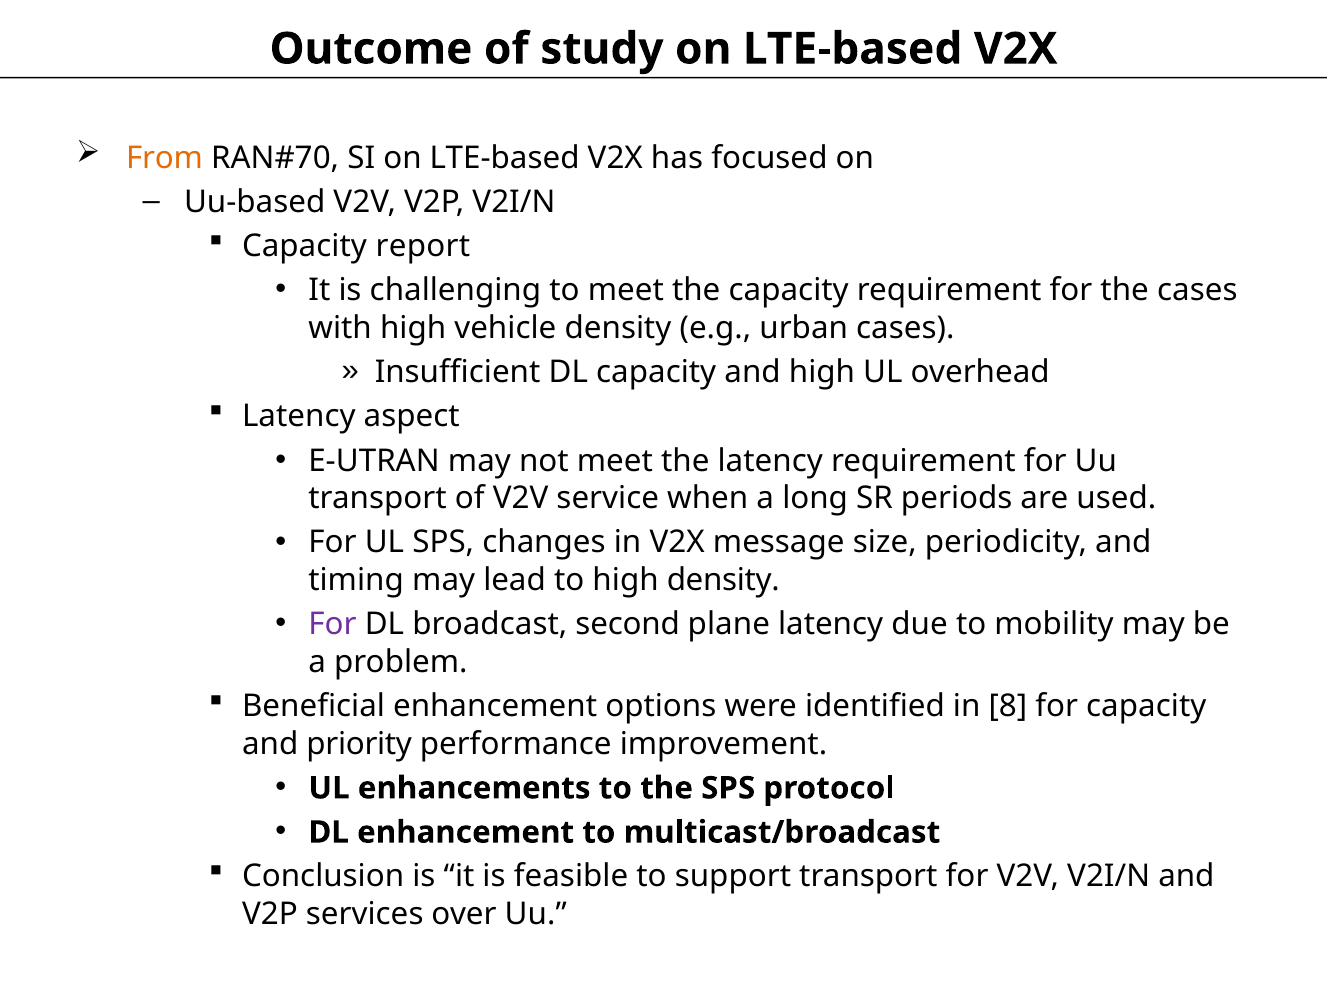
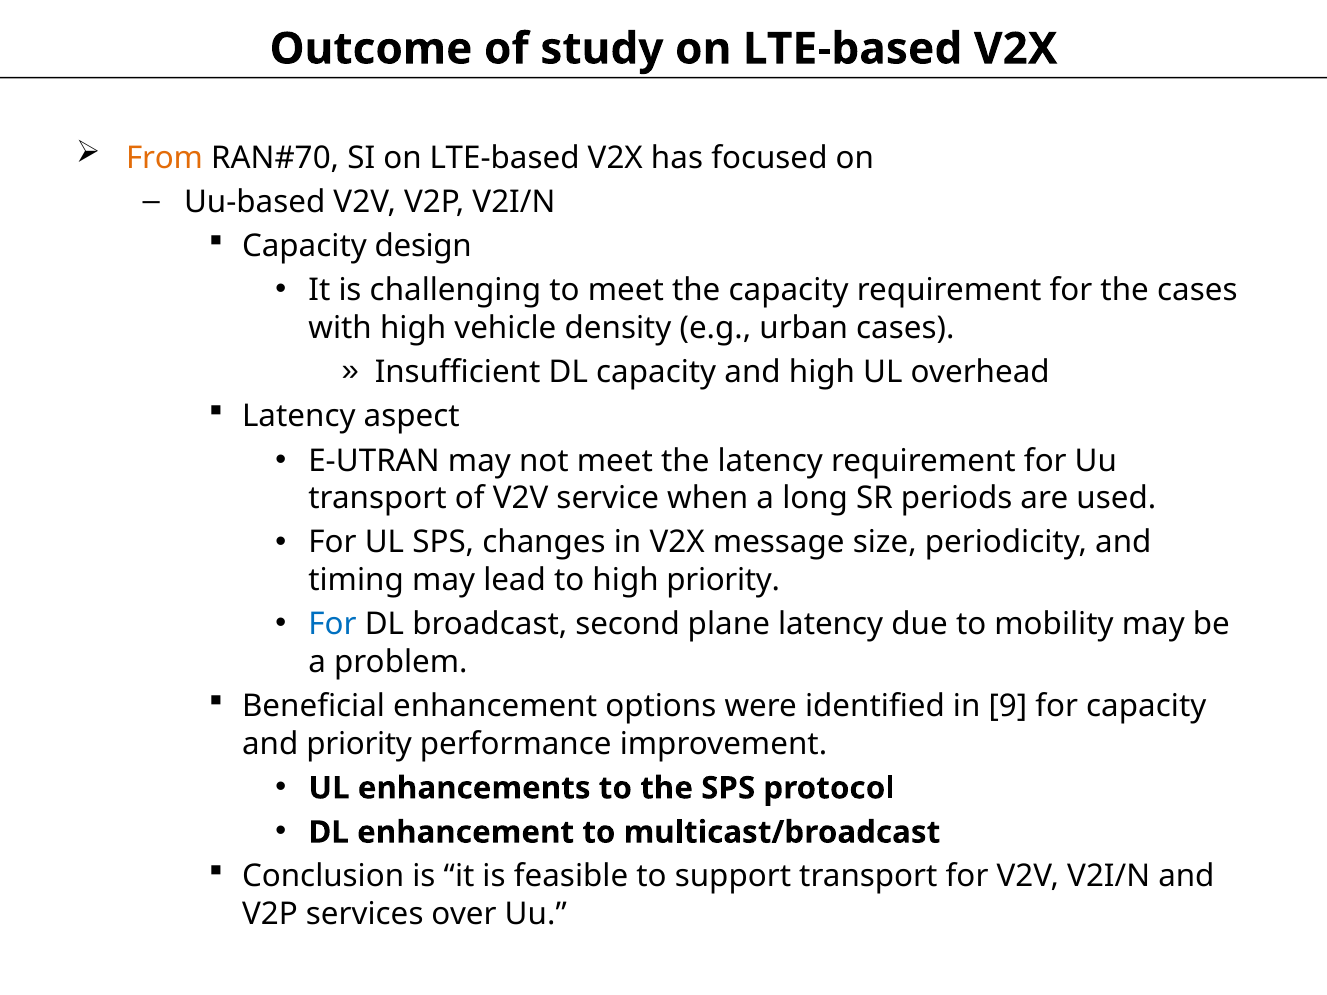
report: report -> design (423, 246)
high density: density -> priority (723, 580)
For colour: purple -> blue (333, 625)
8: 8 -> 9 (1008, 706)
